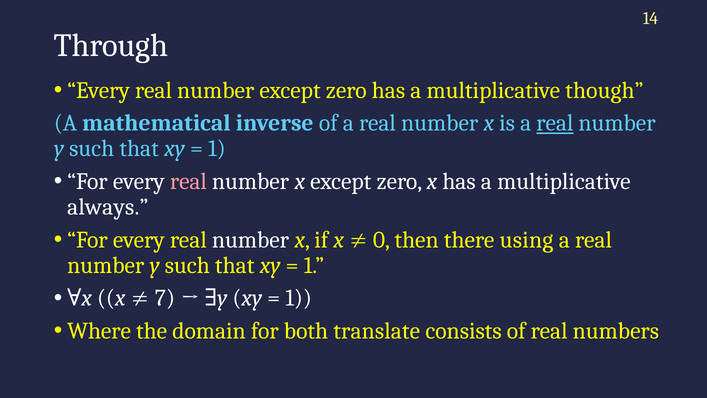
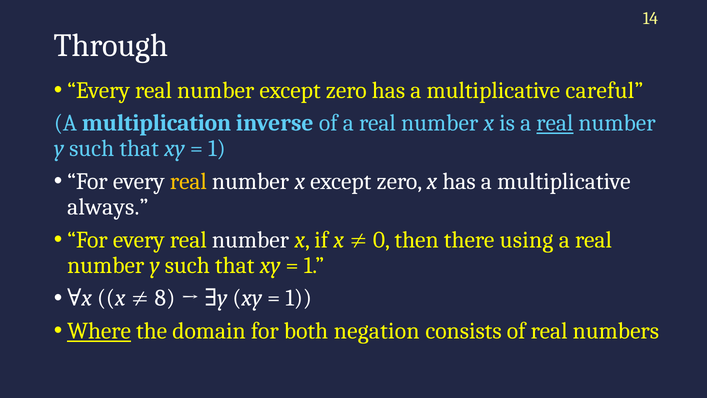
though: though -> careful (604, 90)
mathematical: mathematical -> multiplication (157, 123)
real colour: pink -> yellow (188, 181)
7: 7 -> 8 (165, 298)
Where underline: none -> present (99, 331)
translate: translate -> negation (377, 331)
